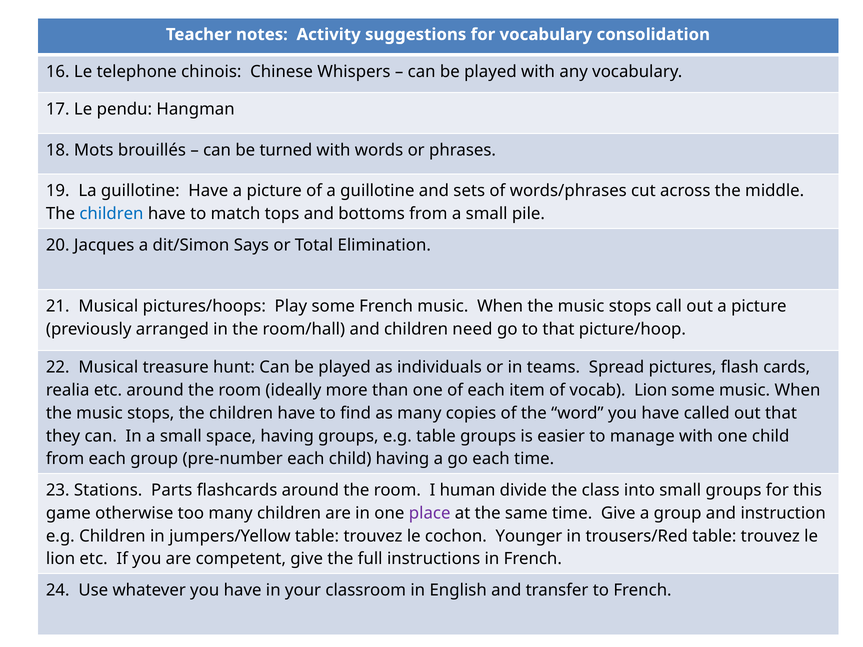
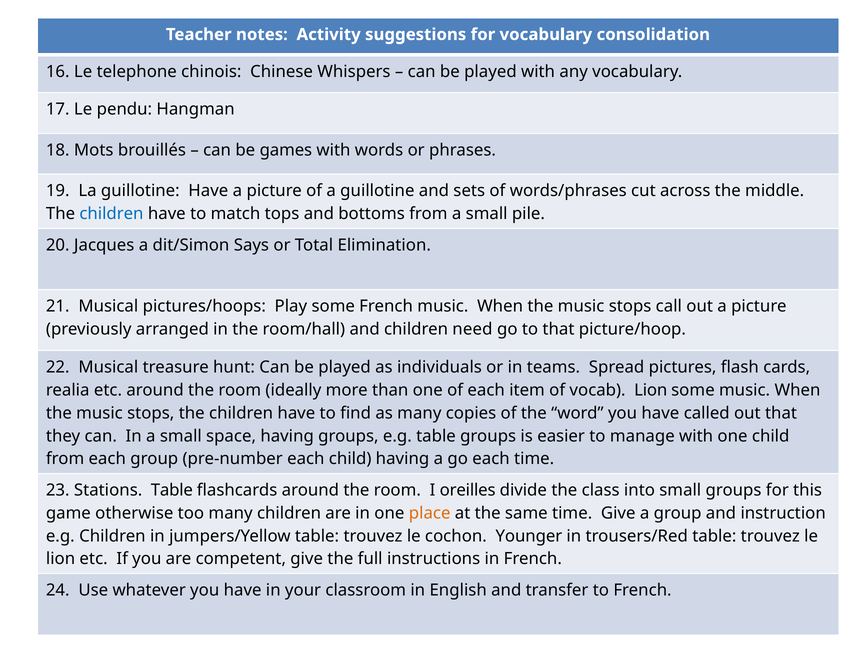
turned: turned -> games (286, 150)
Stations Parts: Parts -> Table (172, 491)
human: human -> oreilles (468, 491)
place colour: purple -> orange (430, 513)
